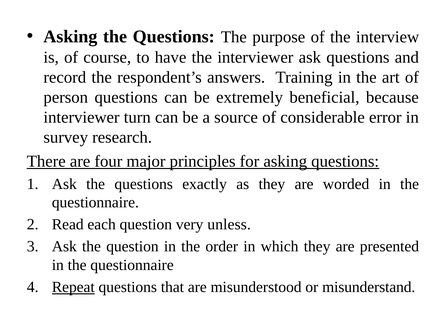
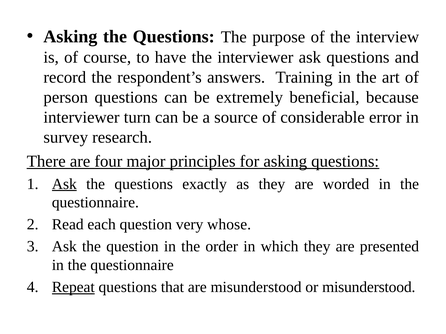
Ask underline: none -> present (64, 184)
unless: unless -> whose (229, 225)
or misunderstand: misunderstand -> misunderstood (369, 288)
